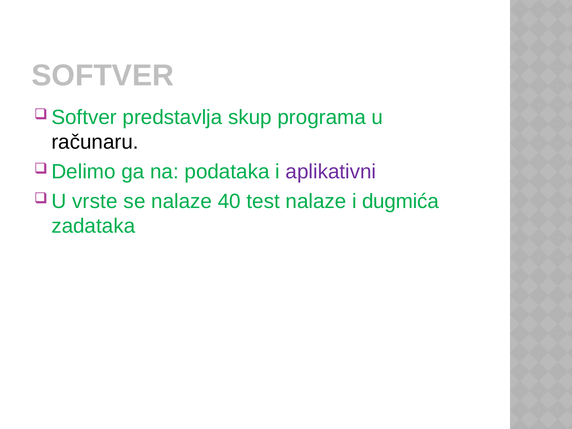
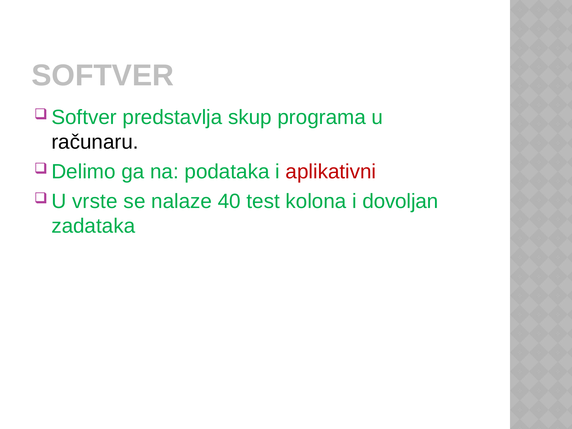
aplikativni colour: purple -> red (331, 172)
test nalaze: nalaze -> kolona (316, 201)
dugmića: dugmića -> dovoljan (400, 201)
